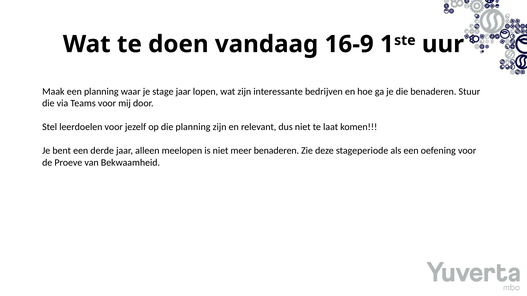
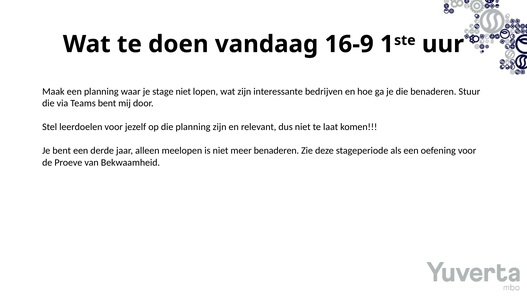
stage jaar: jaar -> niet (183, 92)
Teams voor: voor -> bent (107, 104)
